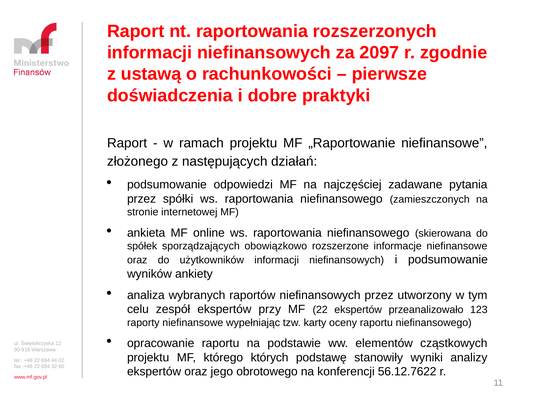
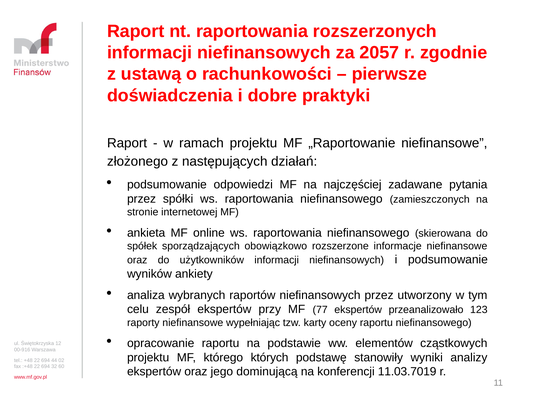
2097: 2097 -> 2057 (379, 53)
MF 22: 22 -> 77 (320, 310)
obrotowego: obrotowego -> dominującą (267, 372)
56.12.7622: 56.12.7622 -> 11.03.7019 (407, 372)
